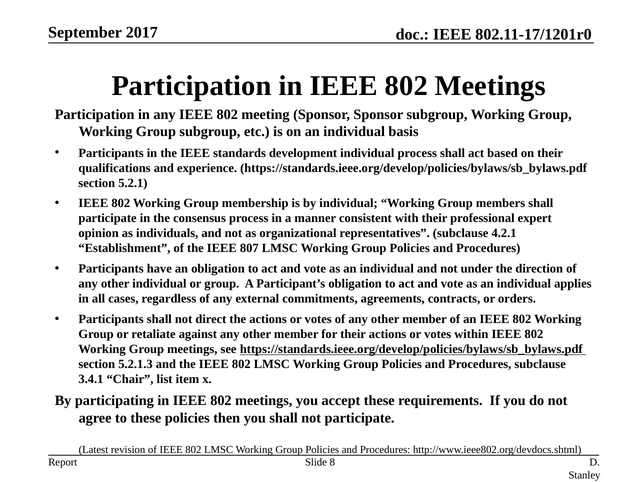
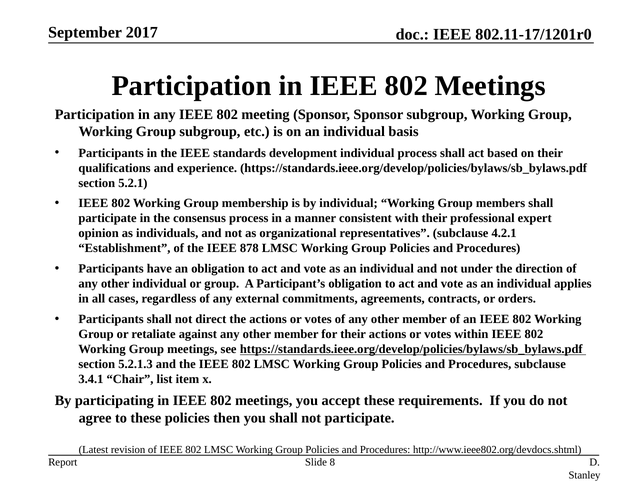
807: 807 -> 878 (249, 248)
